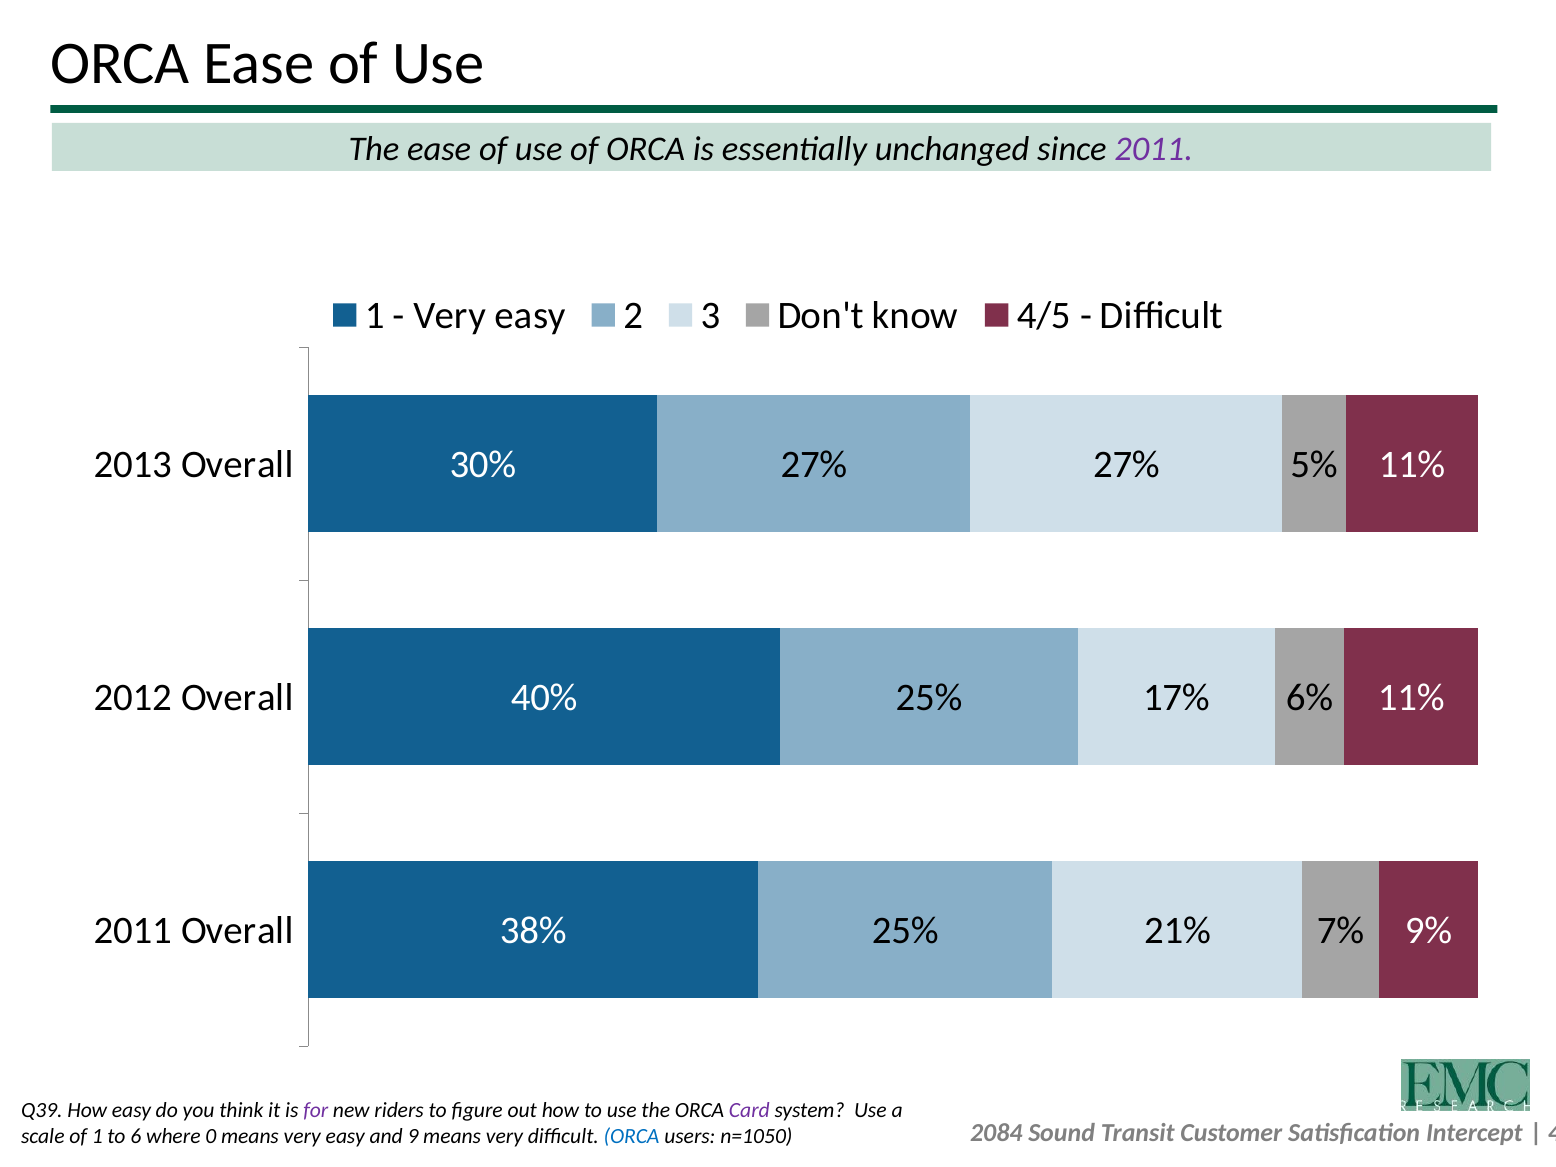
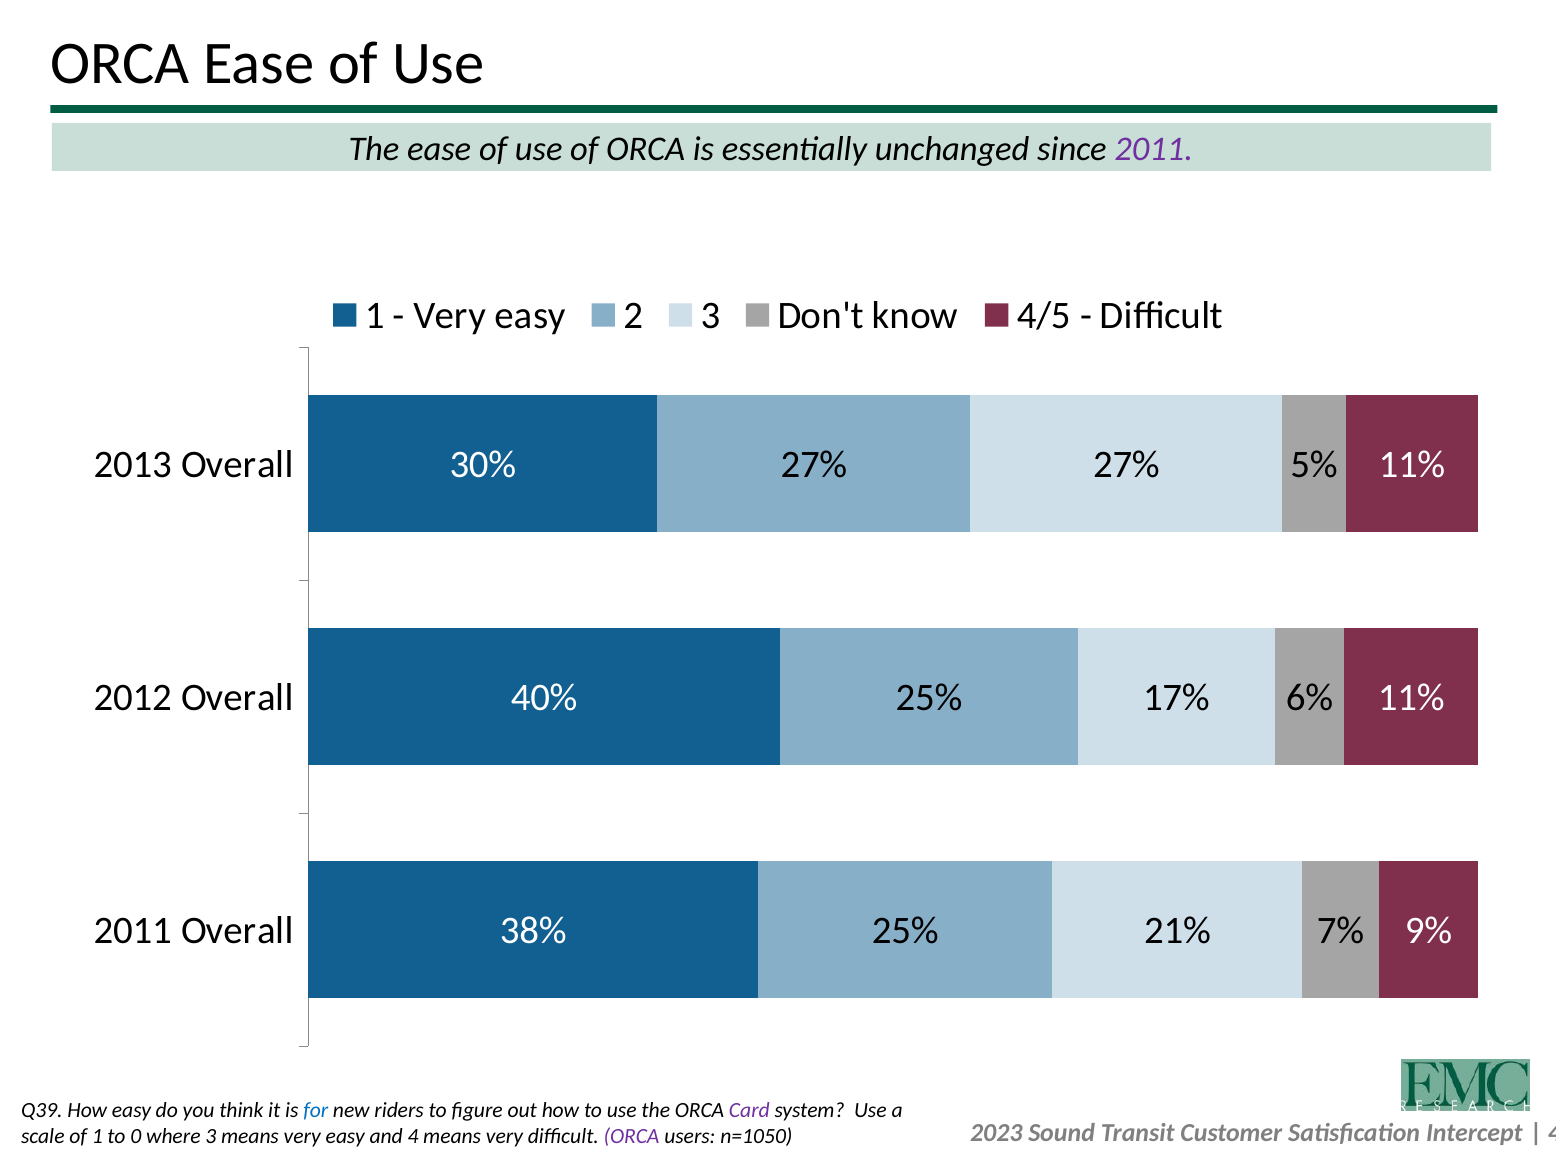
for colour: purple -> blue (316, 1111)
2084: 2084 -> 2023 (996, 1133)
6: 6 -> 0 (136, 1137)
where 0: 0 -> 3 (211, 1137)
9: 9 -> 4 (413, 1137)
ORCA colour: blue -> purple (632, 1137)
